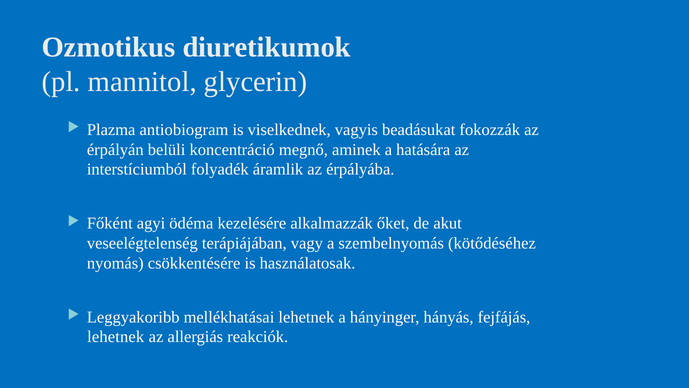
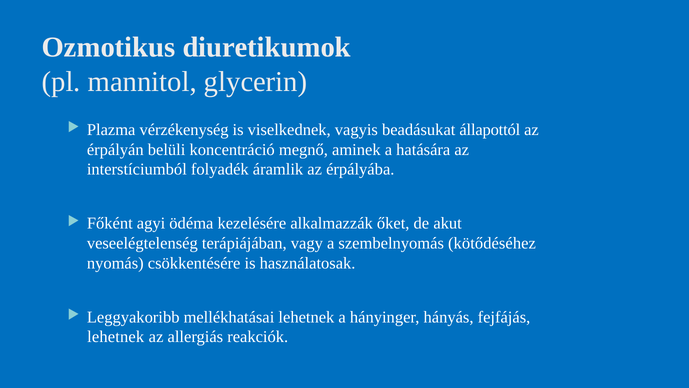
antiobiogram: antiobiogram -> vérzékenység (184, 130)
fokozzák: fokozzák -> állapottól (490, 130)
